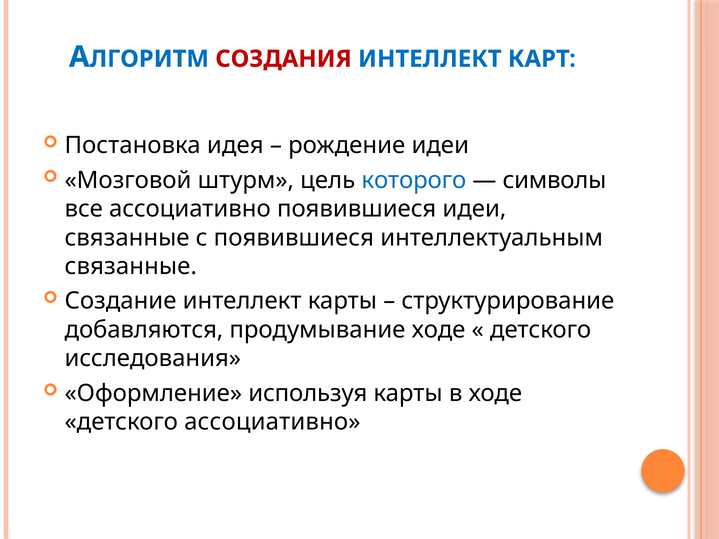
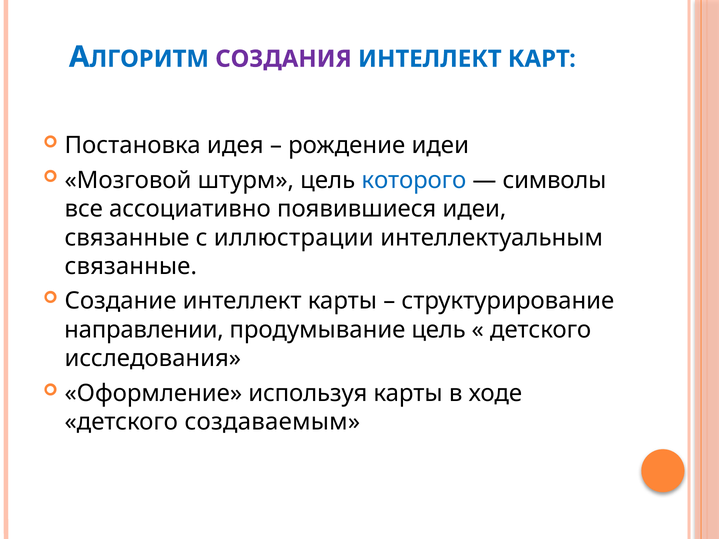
СОЗДАНИЯ colour: red -> purple (284, 59)
с появившиеся: появившиеся -> иллюстрации (294, 238)
добавляются: добавляются -> направлении (144, 330)
продумывание ходе: ходе -> цель (439, 330)
детского ассоциативно: ассоциативно -> создаваемым (272, 422)
